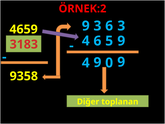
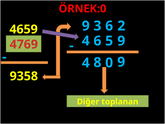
ÖRNEK:2: ÖRNEK:2 -> ÖRNEK:0 (82, 9)
6 3: 3 -> 2 (121, 26)
3183: 3183 -> 4769 (24, 44)
4 9: 9 -> 8 (97, 62)
